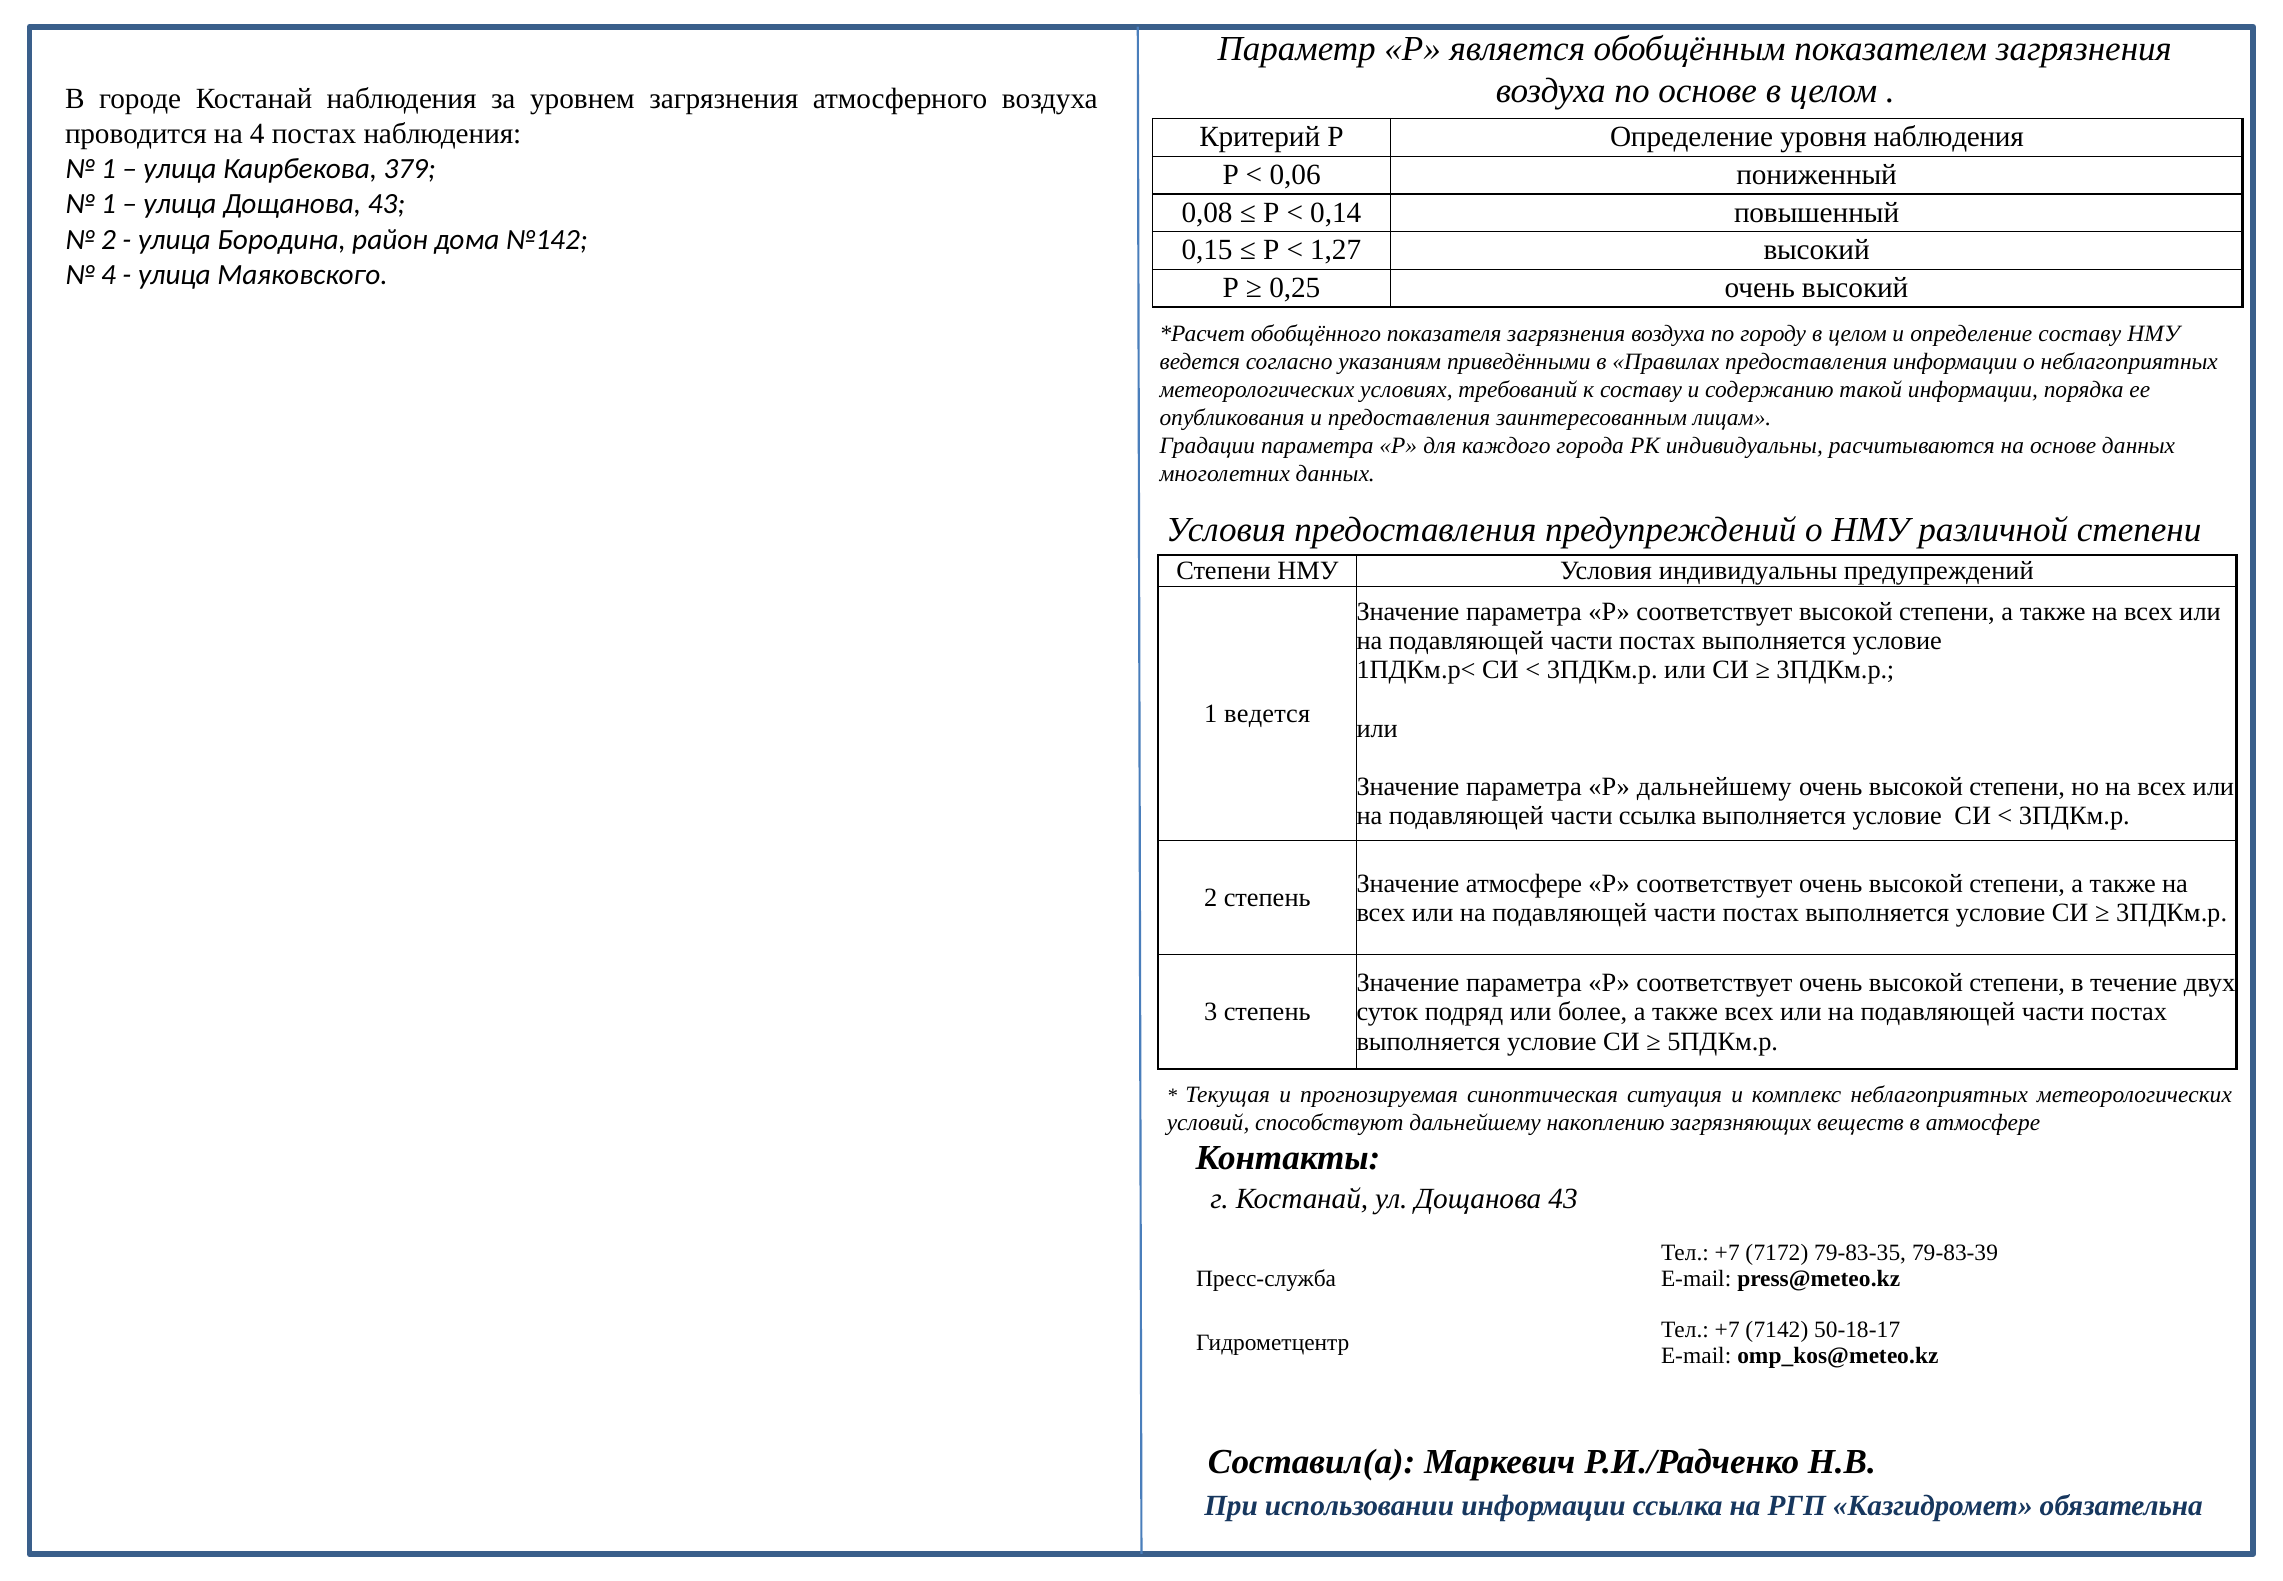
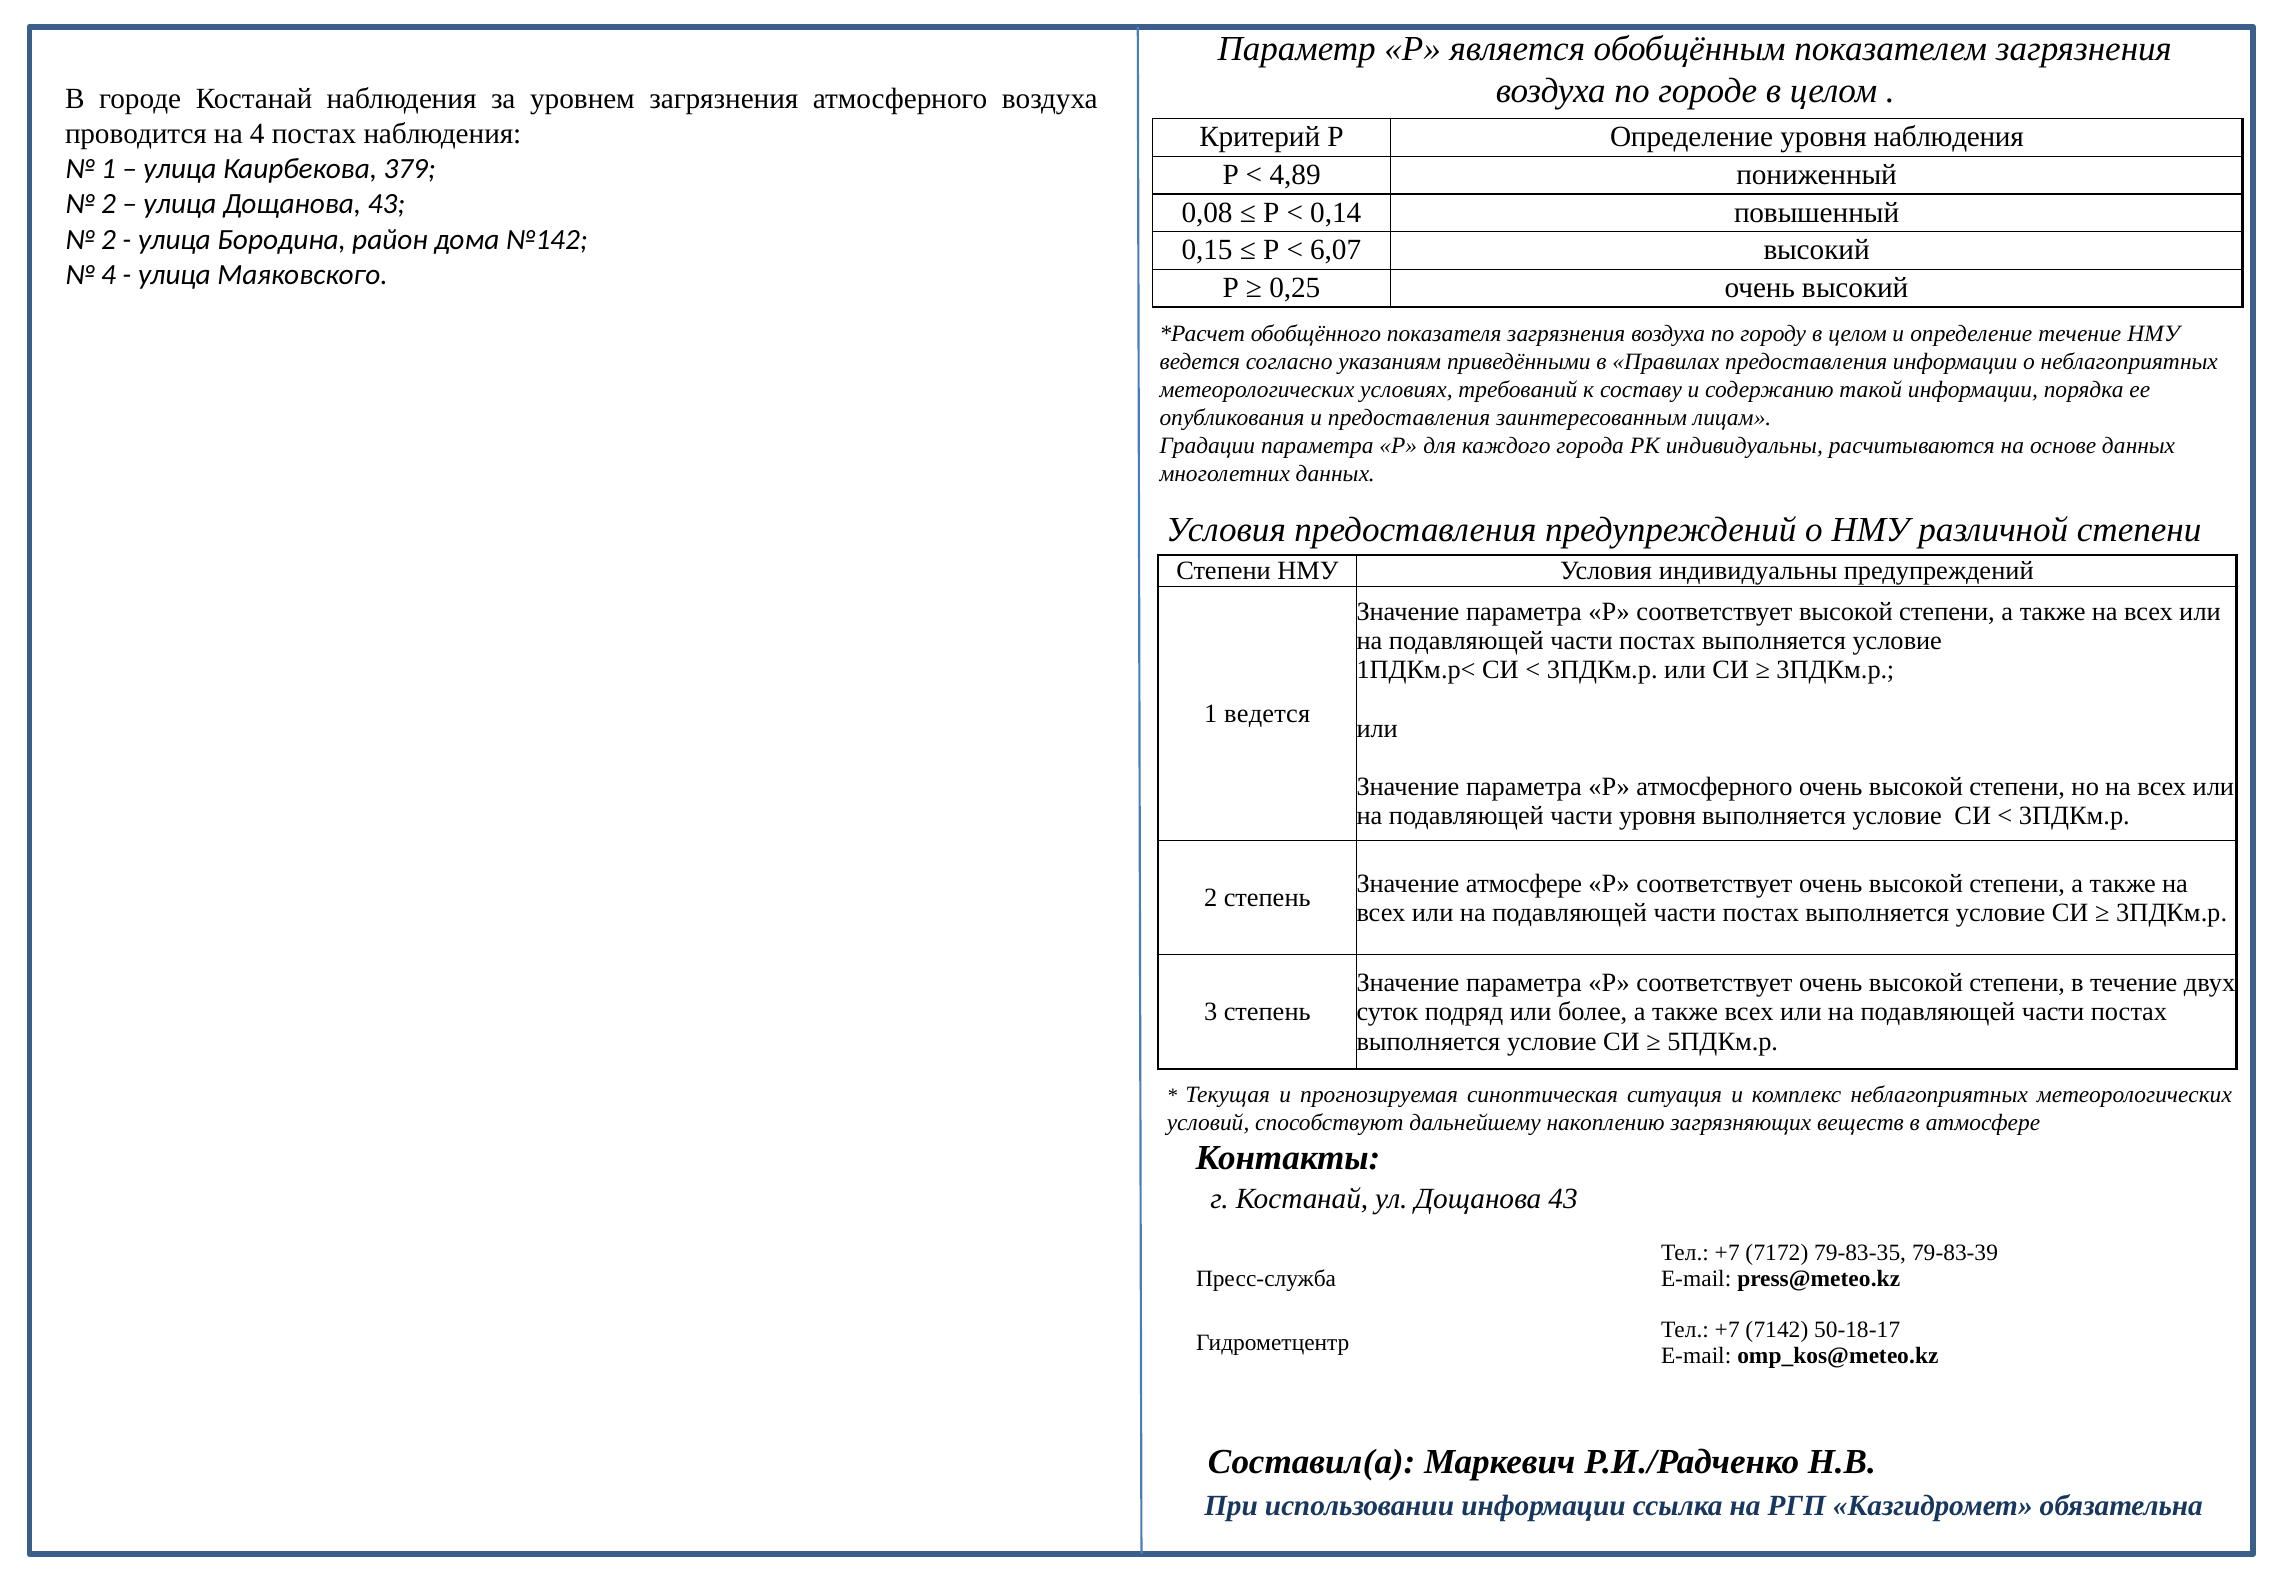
по основе: основе -> городе (1708, 91)
0,06: 0,06 -> 4,89 (1295, 175)
1: 1 -> 2 (109, 204)
1,27: 1,27 -> 6,07 (1336, 250)
определение составу: составу -> течение (2080, 334)
Р дальнейшему: дальнейшему -> атмосферного (1714, 787)
части ссылка: ссылка -> уровня (1658, 816)
